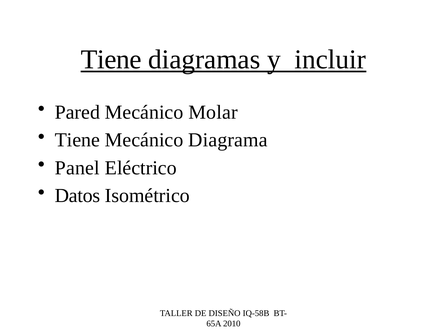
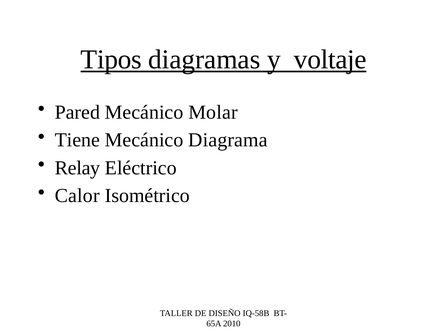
Tiene: Tiene -> Tipos (111, 60)
incluir: incluir -> voltaje (330, 60)
Panel: Panel -> Relay (77, 168)
Datos: Datos -> Calor (77, 196)
